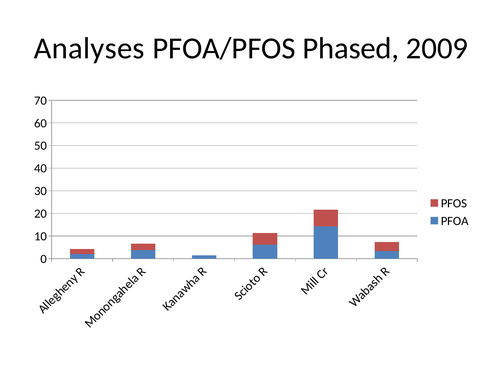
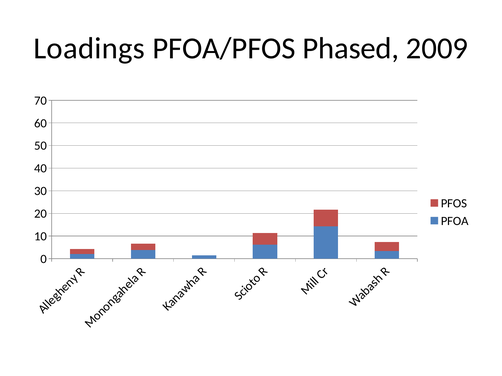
Analyses: Analyses -> Loadings (89, 49)
